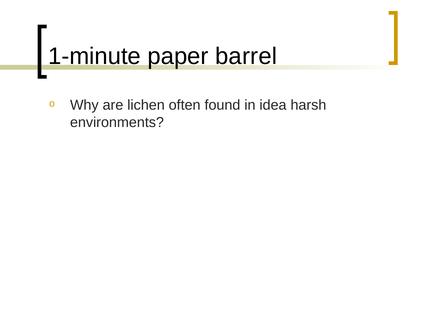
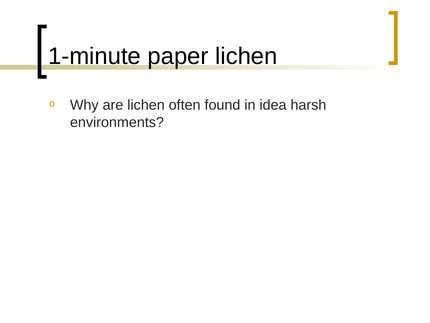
paper barrel: barrel -> lichen (246, 56)
